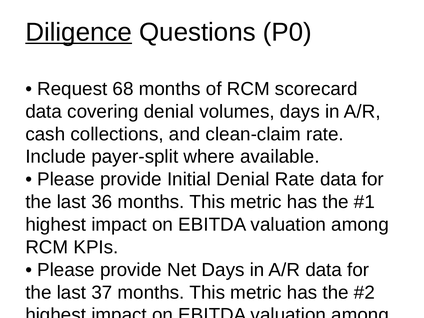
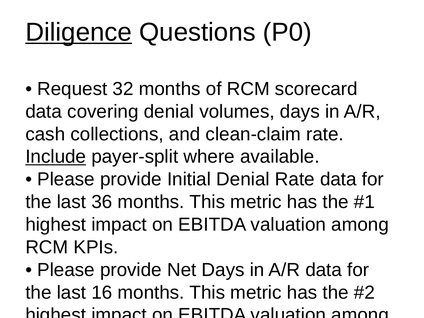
68: 68 -> 32 (123, 89)
Include underline: none -> present (56, 157)
37: 37 -> 16 (102, 292)
